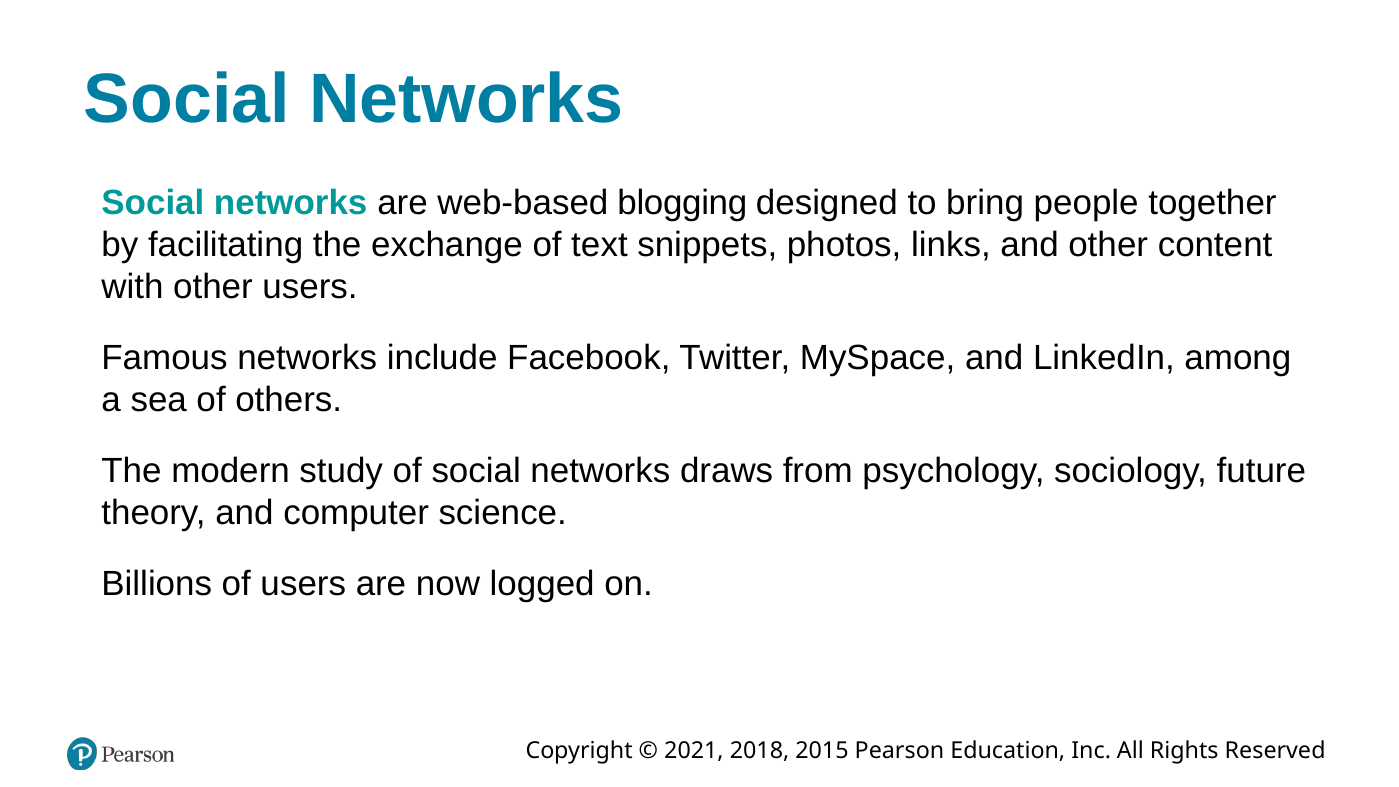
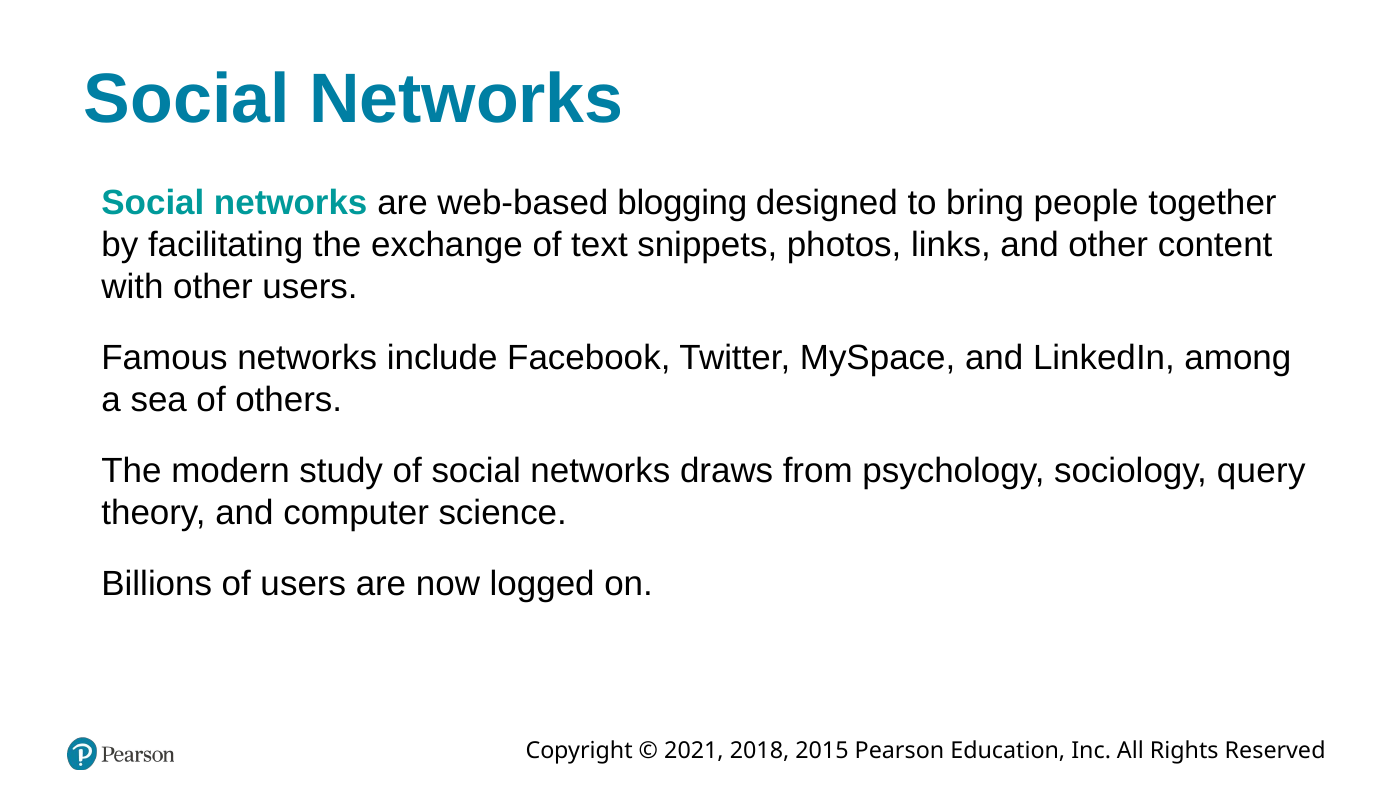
future: future -> query (1261, 471)
